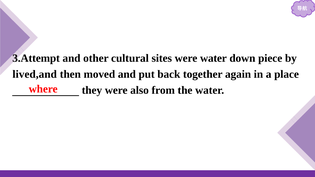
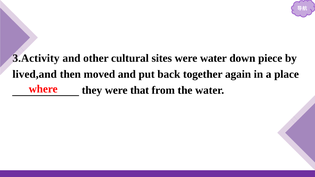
3.Attempt: 3.Attempt -> 3.Activity (36, 58)
also: also -> that (140, 90)
